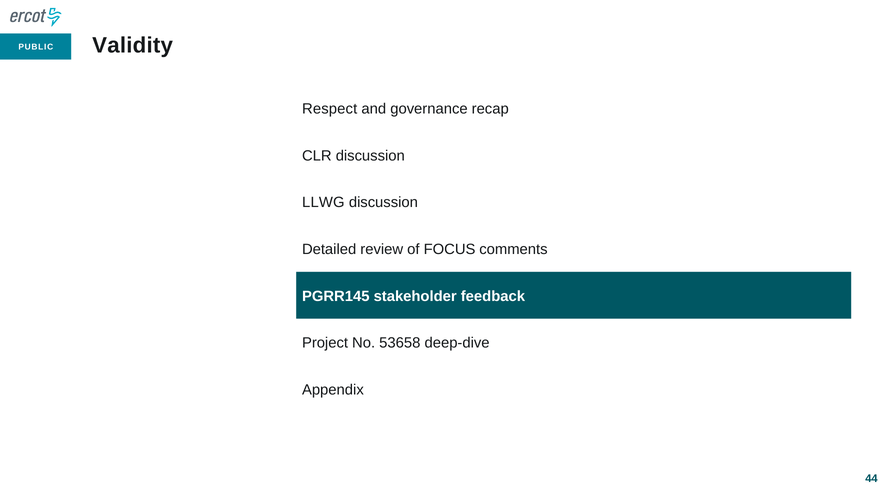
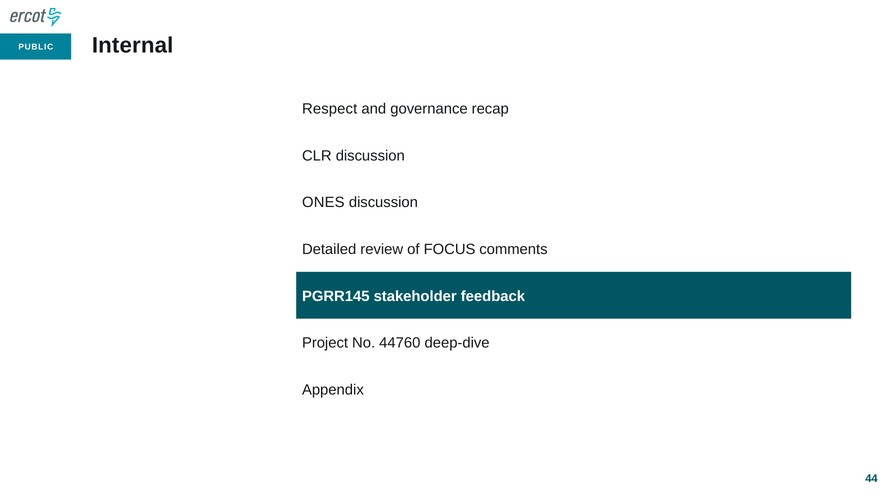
Validity: Validity -> Internal (133, 45)
LLWG: LLWG -> ONES (323, 203)
53658: 53658 -> 44760 (400, 343)
